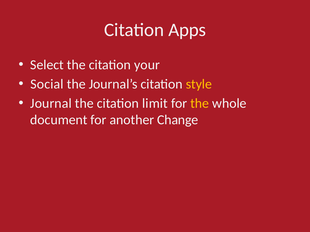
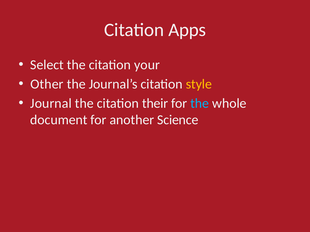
Social: Social -> Other (47, 84)
limit: limit -> their (155, 104)
the colour: yellow -> light blue (200, 104)
Change: Change -> Science (178, 120)
